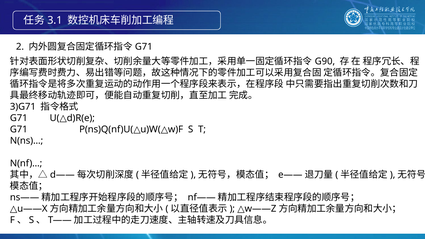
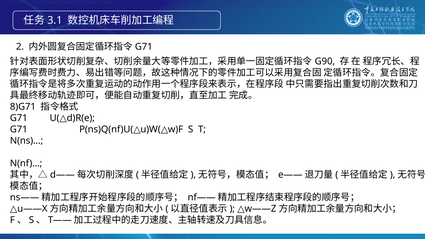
3)G71: 3)G71 -> 8)G71 (23, 107)
